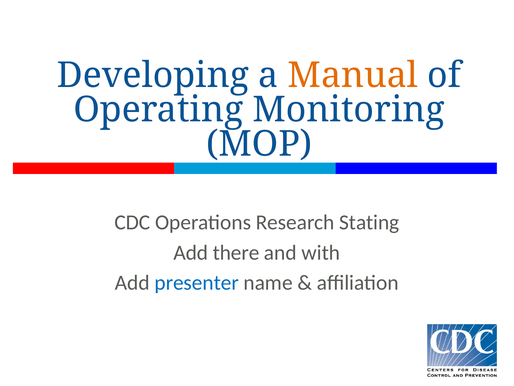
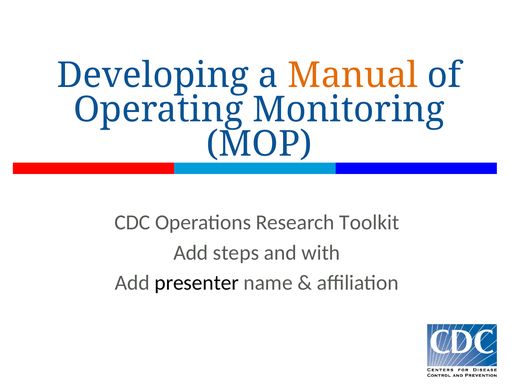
Stating: Stating -> Toolkit (369, 222)
there: there -> steps (236, 252)
presenter colour: blue -> black (197, 282)
